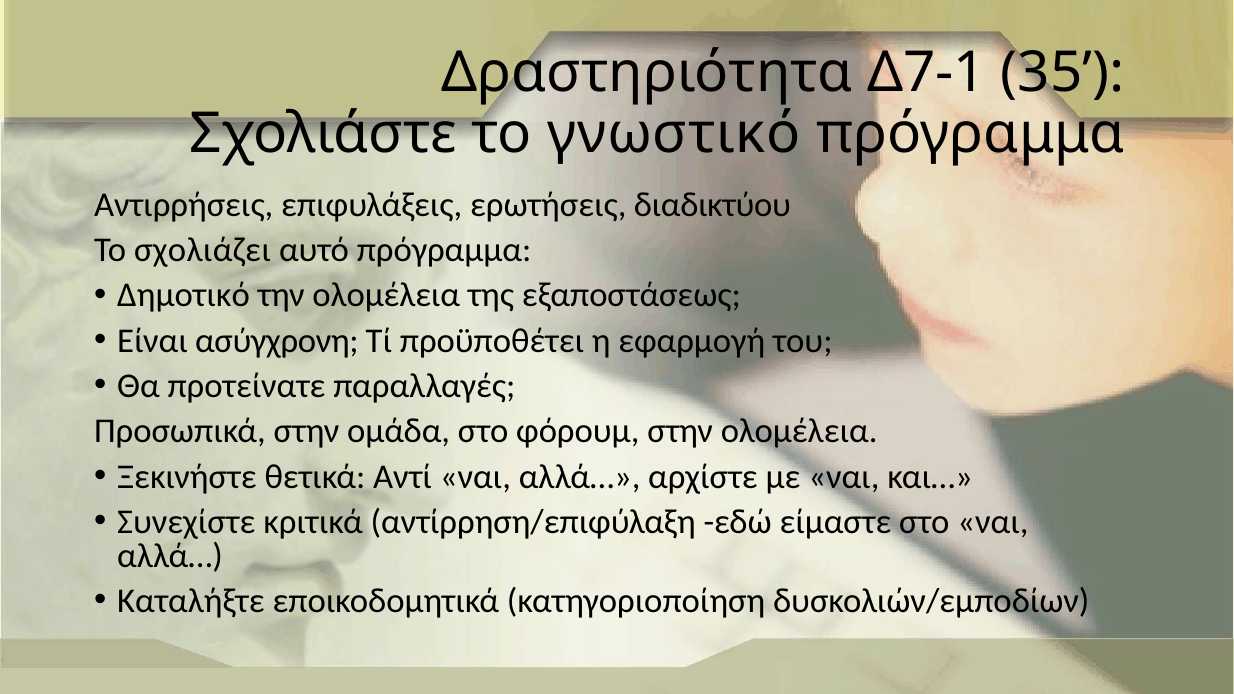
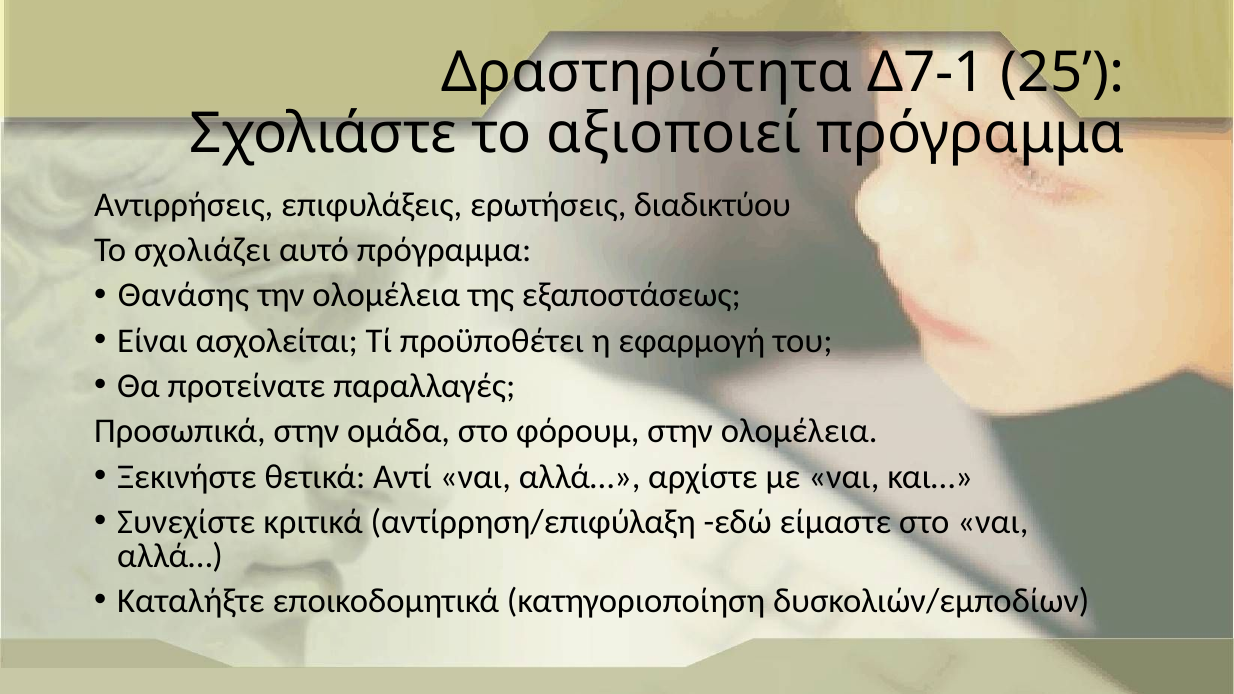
35: 35 -> 25 (1063, 73)
γνωστικό: γνωστικό -> αξιοποιεί (674, 134)
Δημοτικό: Δημοτικό -> Θανάσης (183, 296)
ασύγχρονη: ασύγχρονη -> ασχολείται (277, 341)
